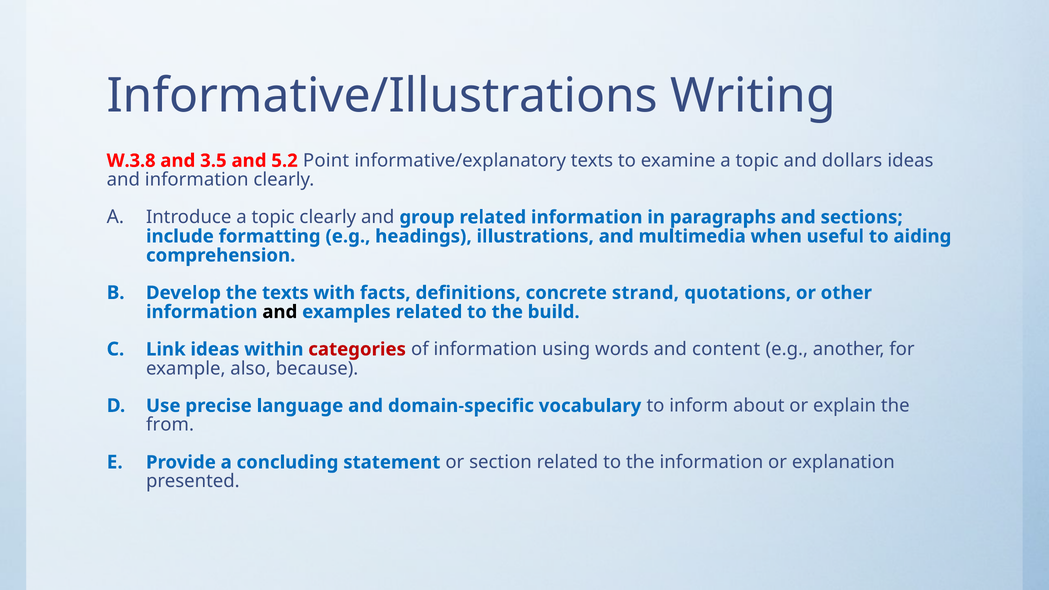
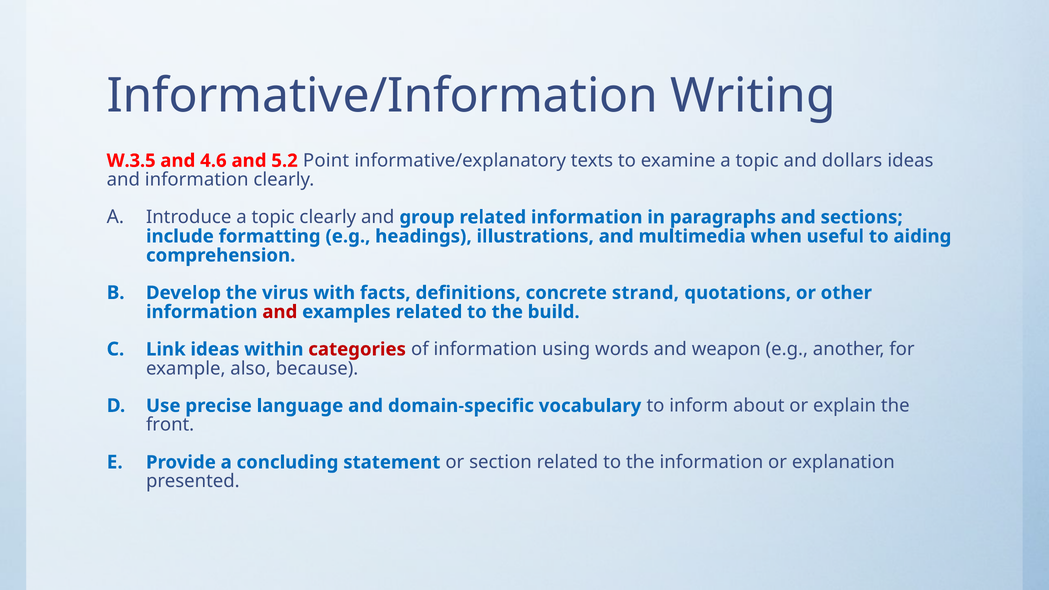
Informative/Illustrations: Informative/Illustrations -> Informative/Information (382, 96)
W.3.8: W.3.8 -> W.3.5 (131, 161)
3.5: 3.5 -> 4.6 (213, 161)
the texts: texts -> virus (285, 293)
and colour: black -> red (280, 312)
content: content -> weapon (726, 349)
from: from -> front (170, 425)
